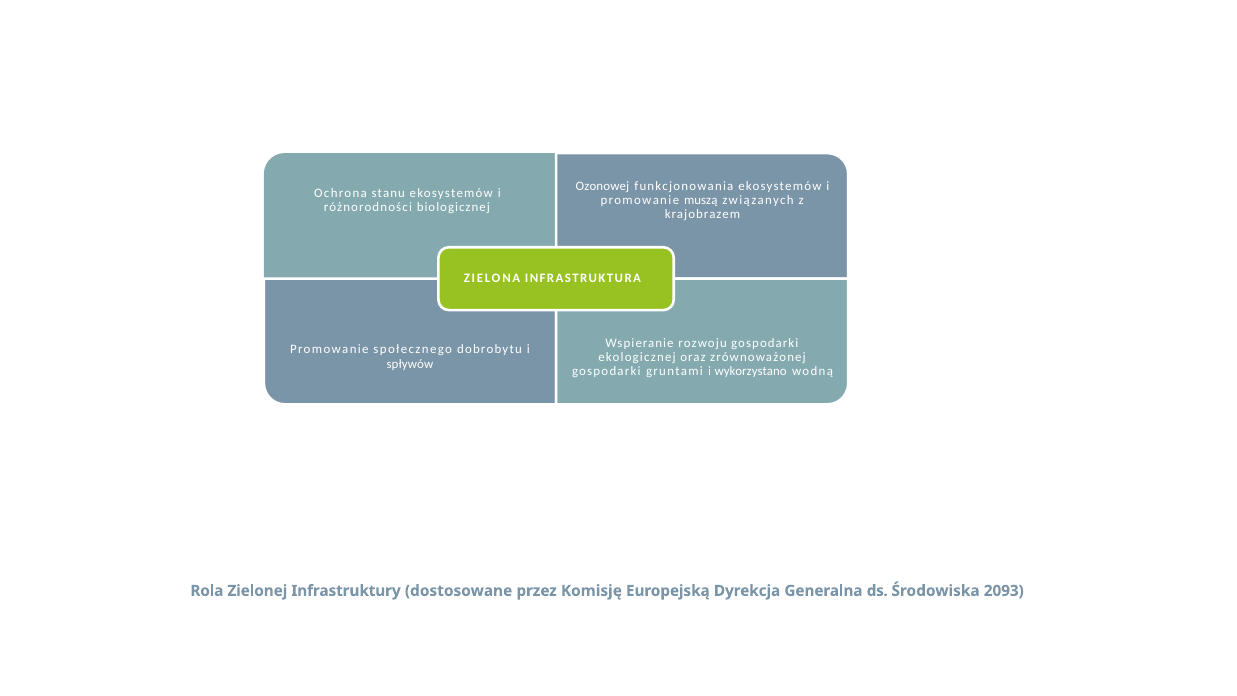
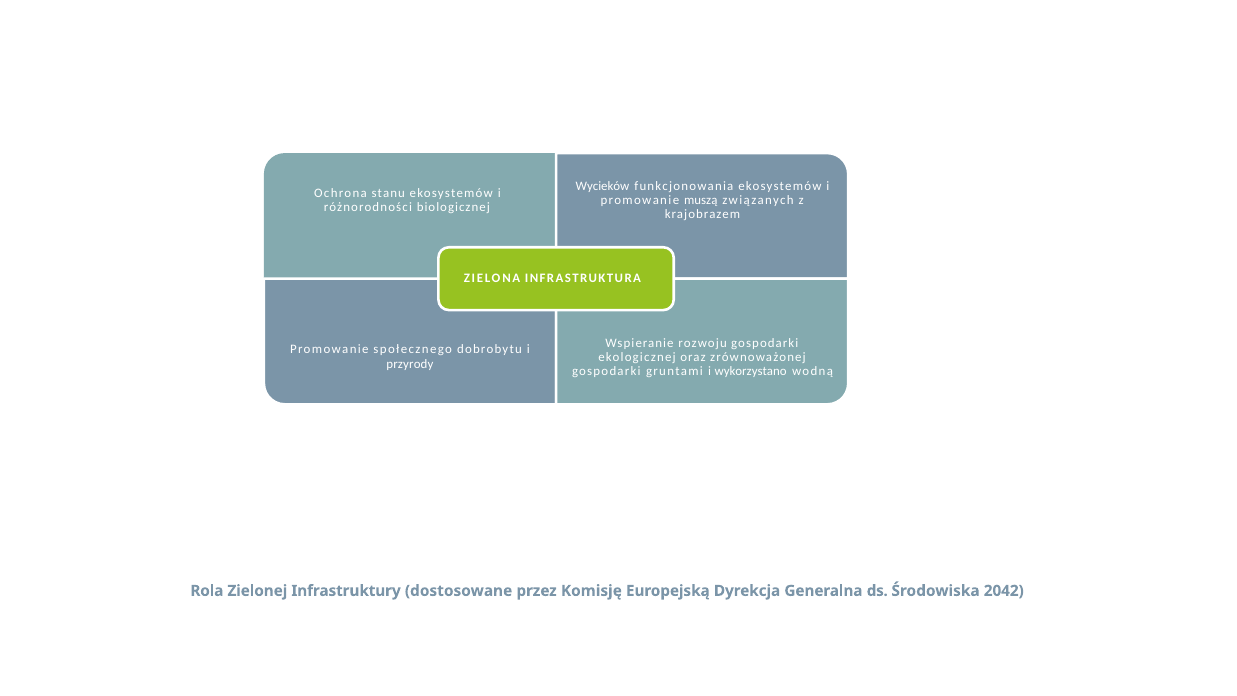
Ozonowej: Ozonowej -> Wycieków (603, 186)
spływów: spływów -> przyrody (410, 364)
2093: 2093 -> 2042 (1004, 591)
